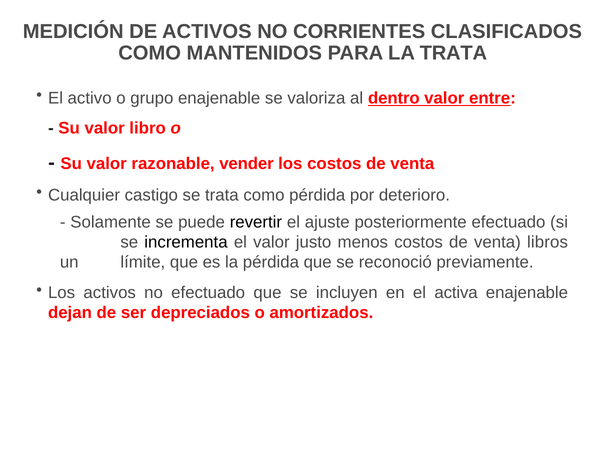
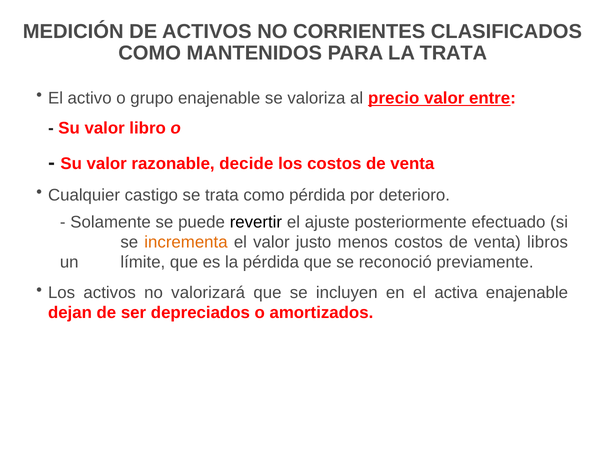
dentro: dentro -> precio (394, 98)
vender: vender -> decide (246, 164)
incrementa colour: black -> orange (186, 242)
no efectuado: efectuado -> valorizará (208, 293)
